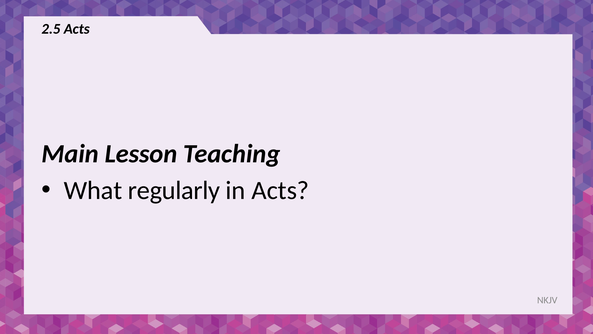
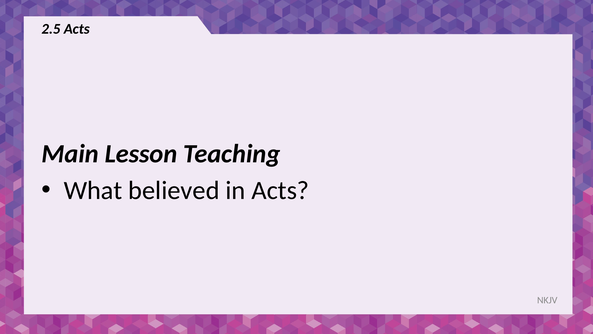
regularly: regularly -> believed (174, 191)
